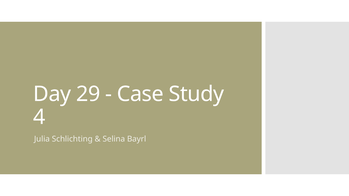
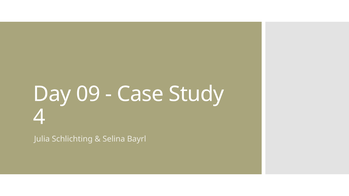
29: 29 -> 09 (88, 94)
